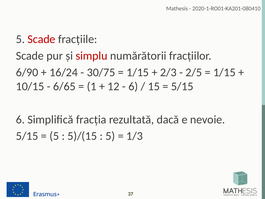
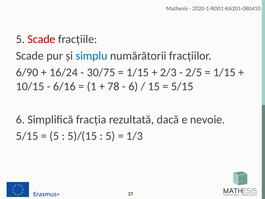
simplu colour: red -> blue (92, 56)
6/65: 6/65 -> 6/16 (64, 86)
12: 12 -> 78 (114, 86)
